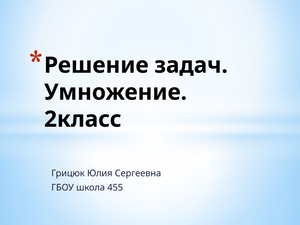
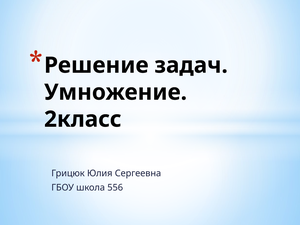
455: 455 -> 556 (115, 187)
